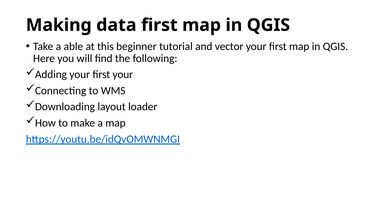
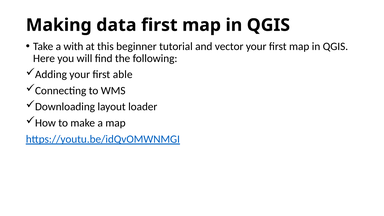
able: able -> with (73, 46)
first your: your -> able (123, 75)
